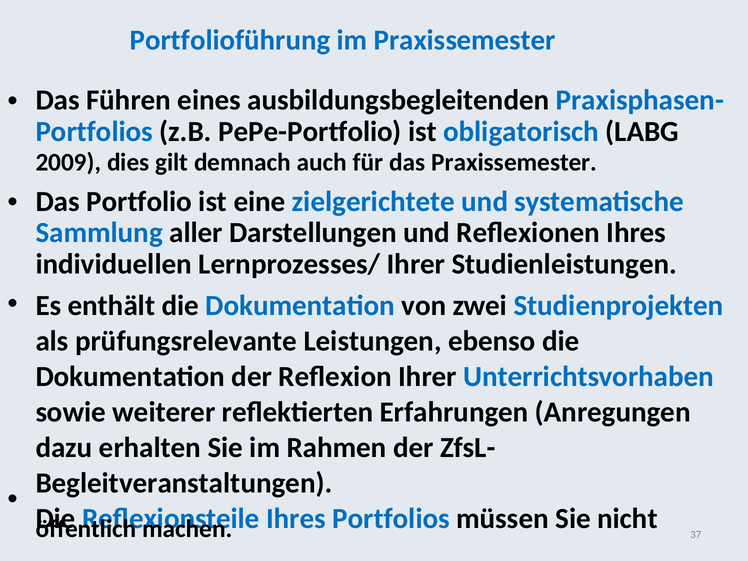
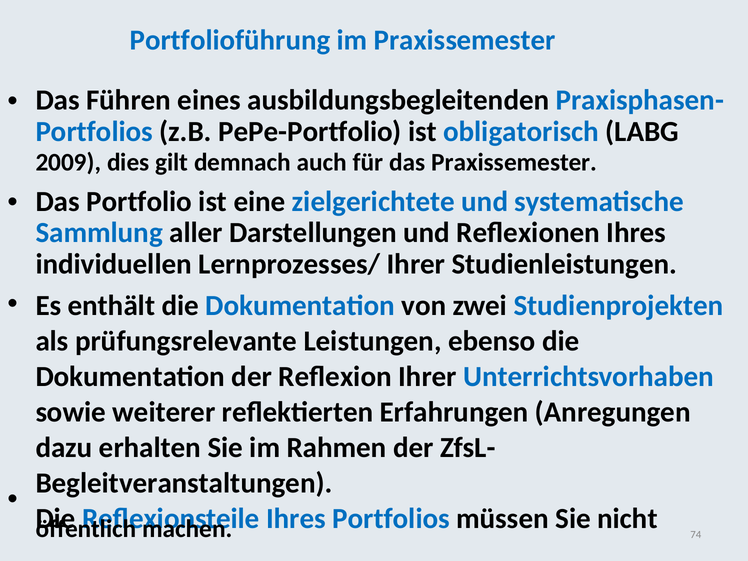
37: 37 -> 74 (696, 535)
